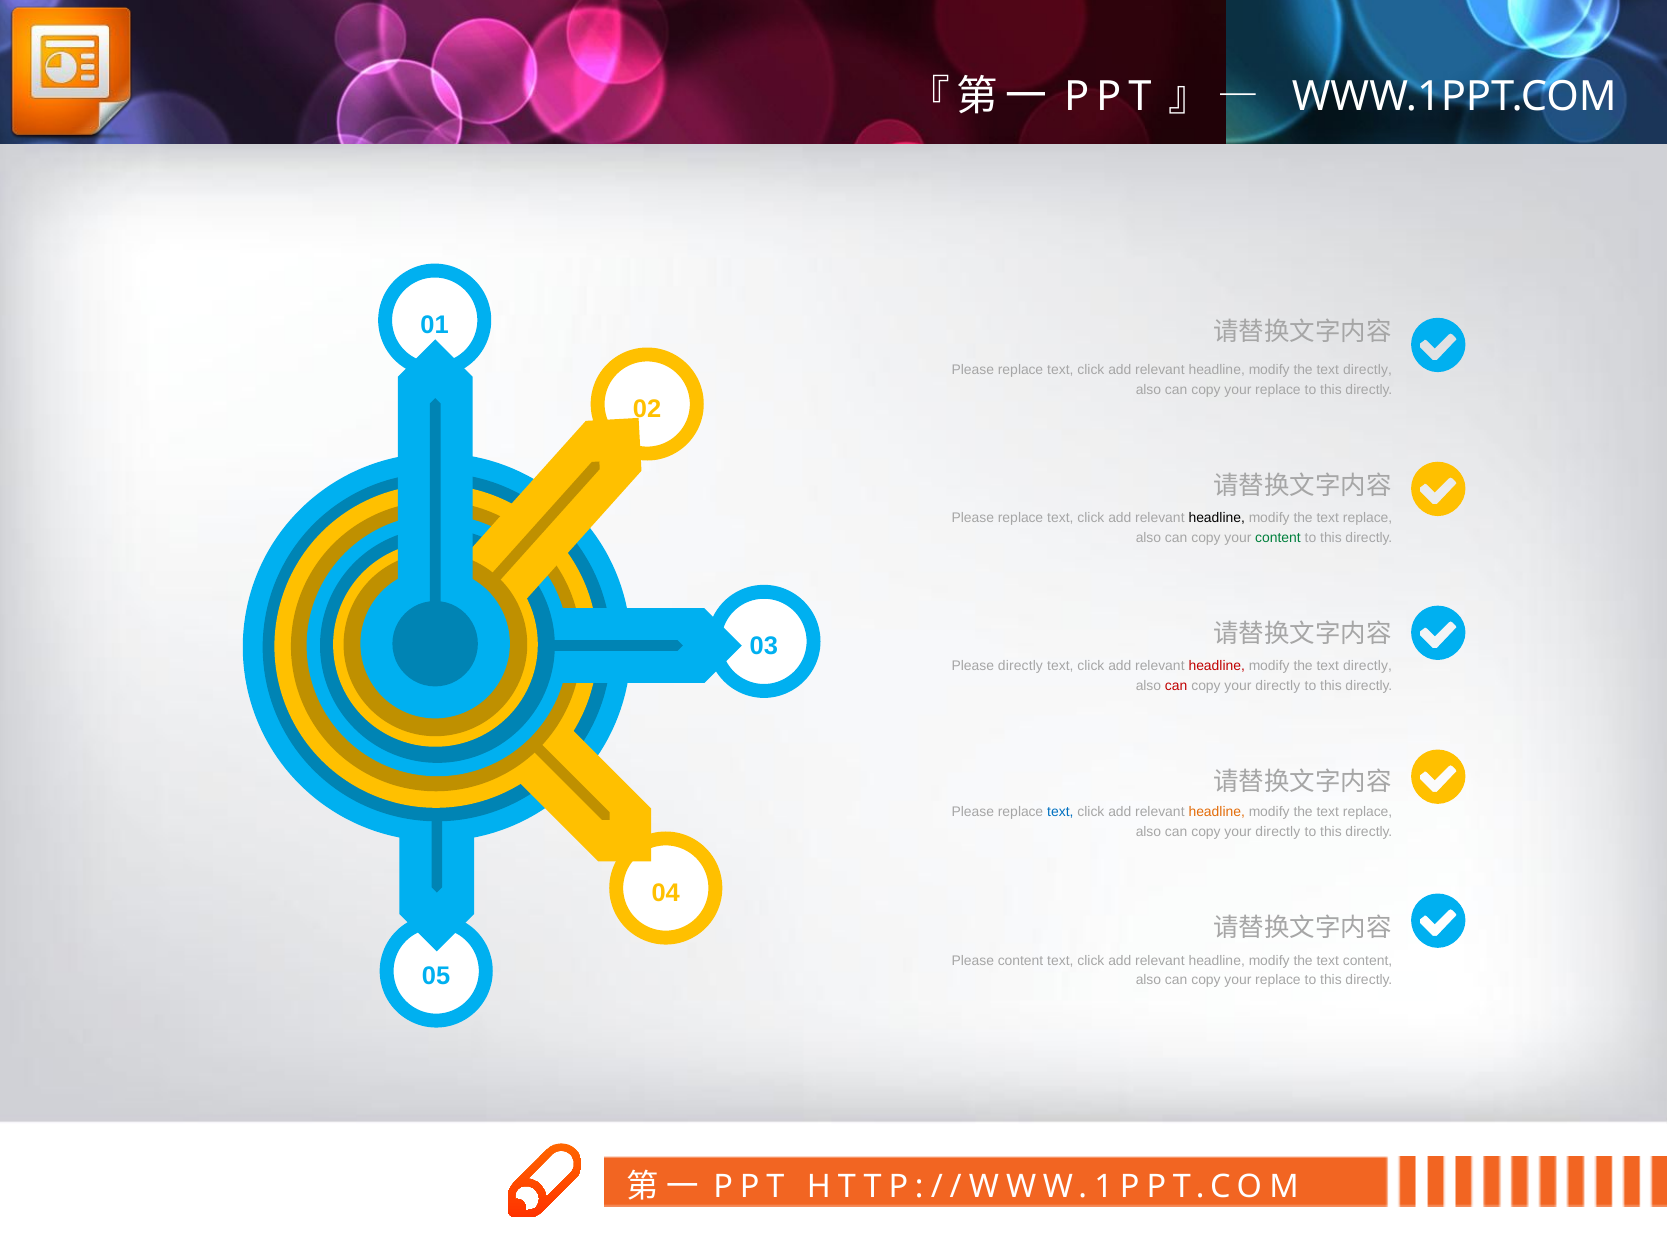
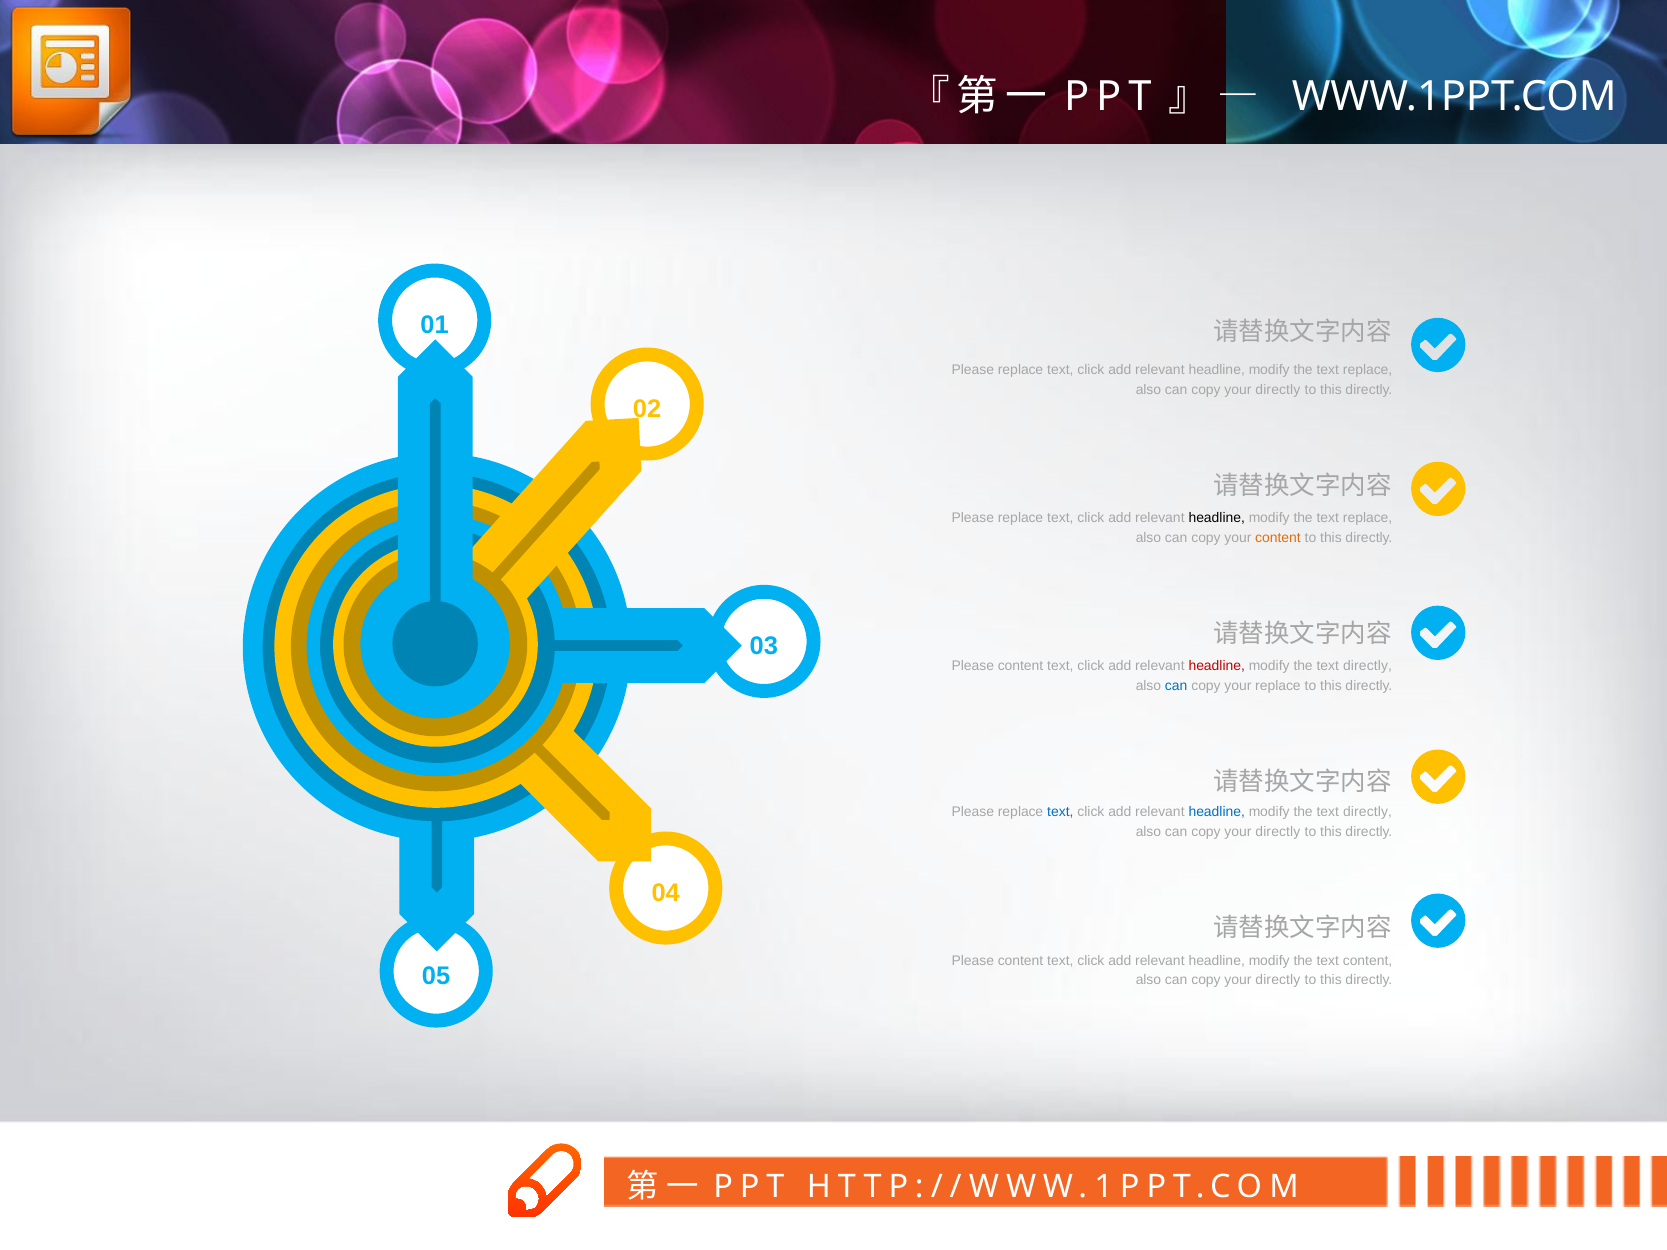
directly: directly -> replace (1368, 370)
replace: replace -> directly (1278, 390)
content colour: green -> orange (1278, 538)
directly: directly -> content (1021, 666)
can colour: red -> blue (1176, 686)
directly: directly -> replace (1278, 686)
headline colour: orange -> blue (1217, 812)
replace: replace -> directly (1368, 812)
replace: replace -> directly (1278, 981)
